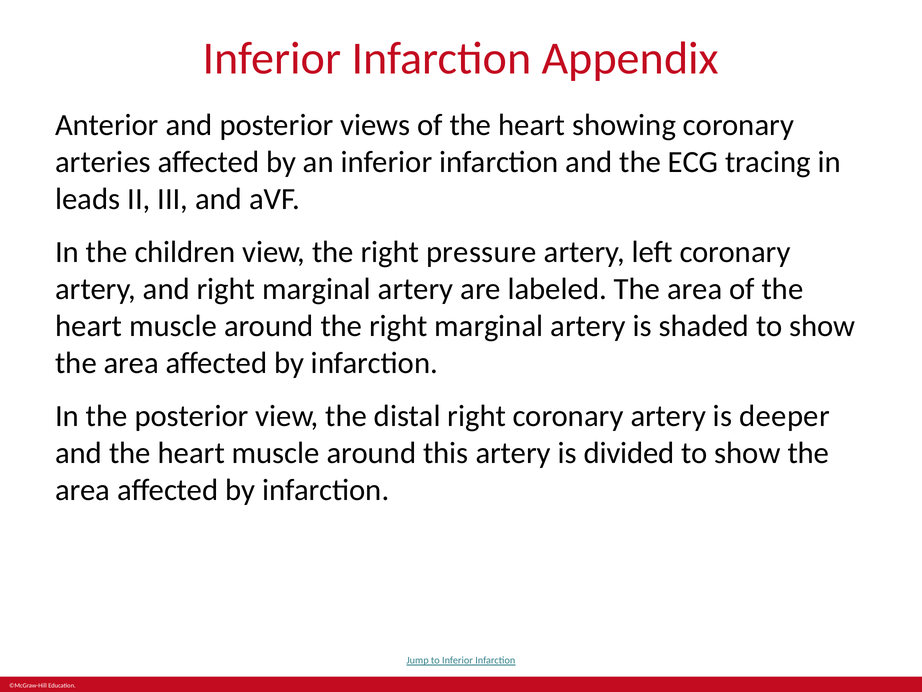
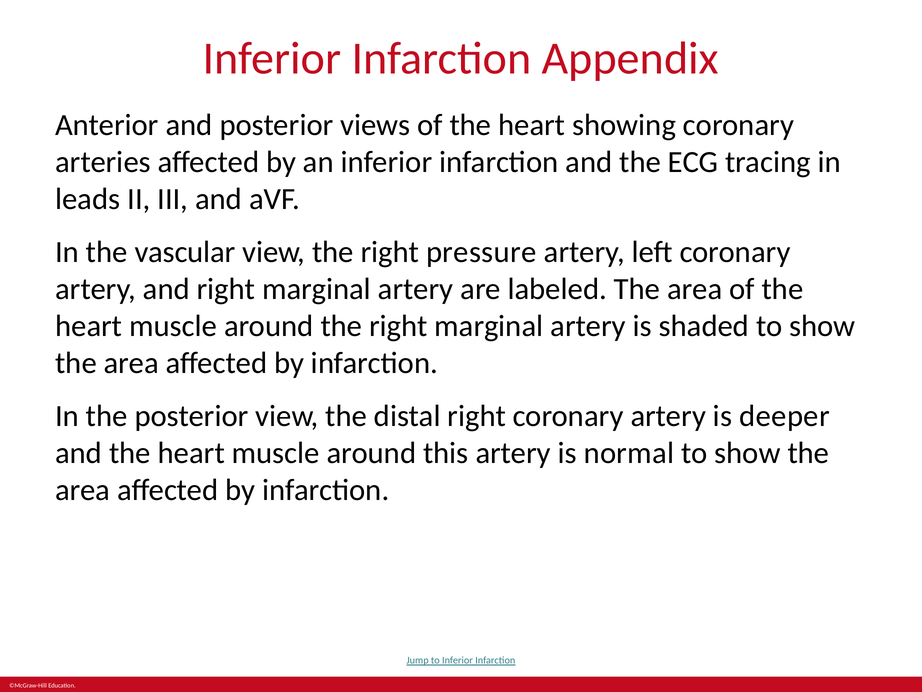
children: children -> vascular (185, 252)
divided: divided -> normal (629, 453)
